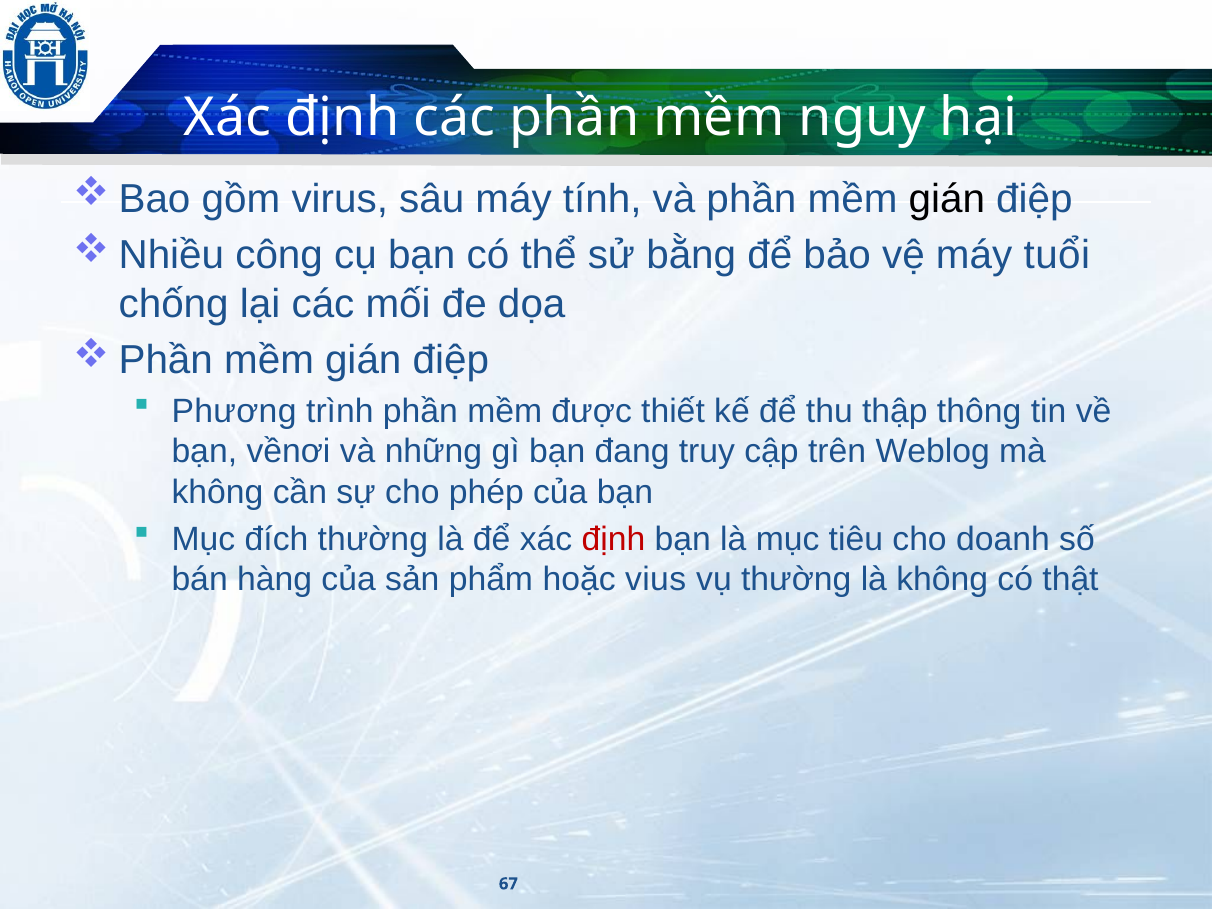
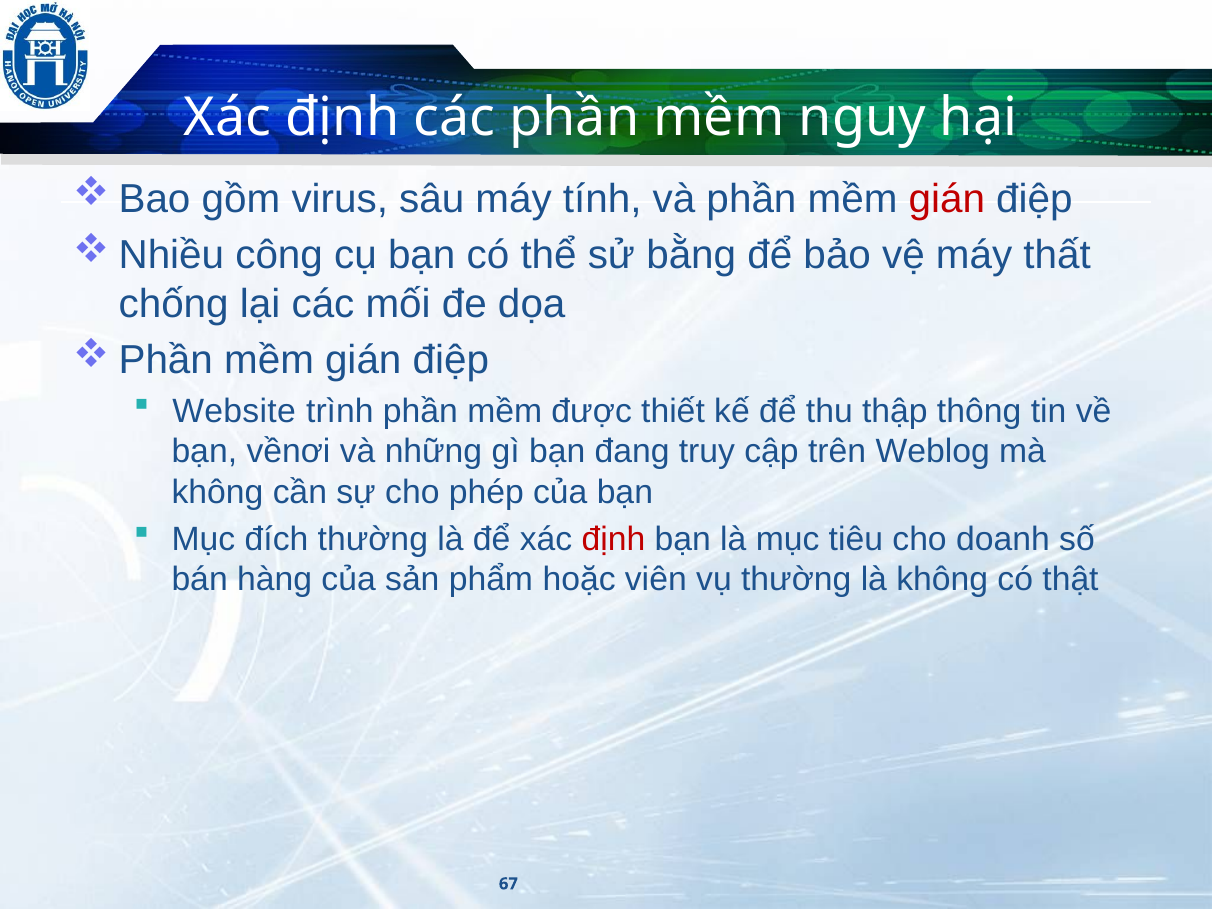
gián colour: black -> red (947, 199)
tuổi: tuổi -> thất (1057, 256)
Phương: Phương -> Website (234, 411)
vius: vius -> viên (656, 580)
